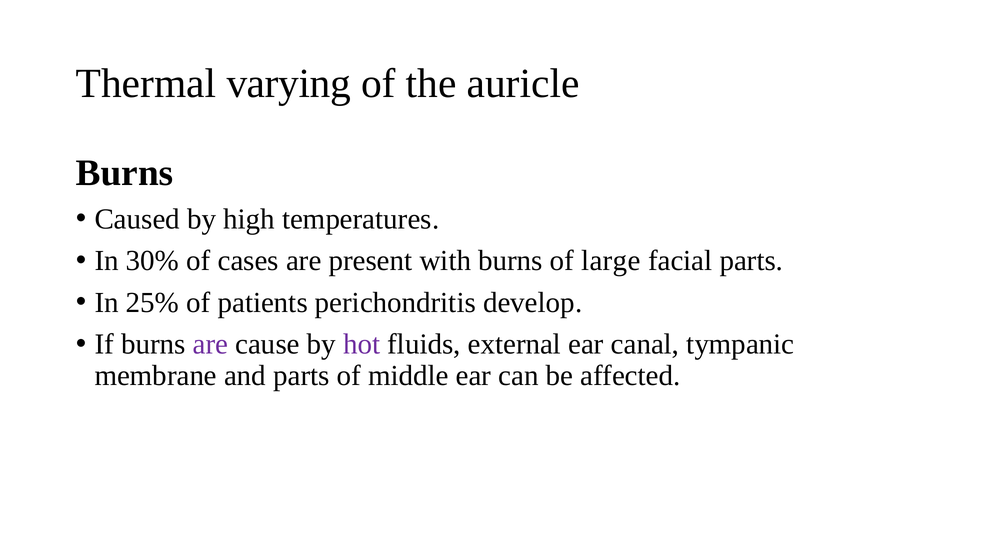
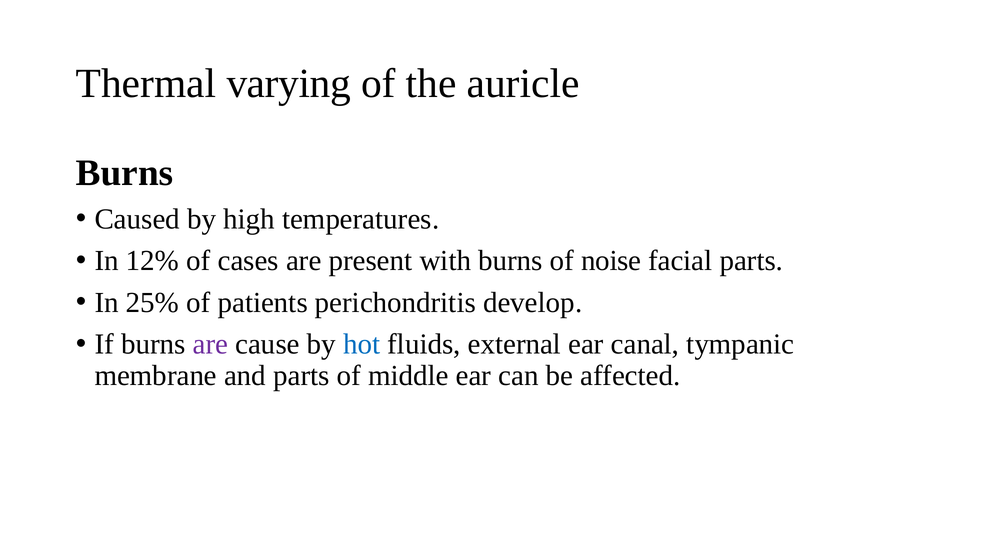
30%: 30% -> 12% (153, 261)
large: large -> noise (611, 261)
hot colour: purple -> blue (362, 344)
